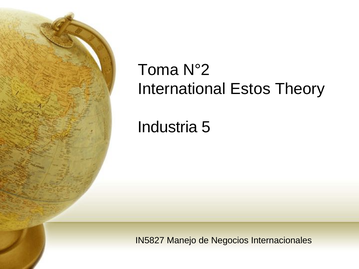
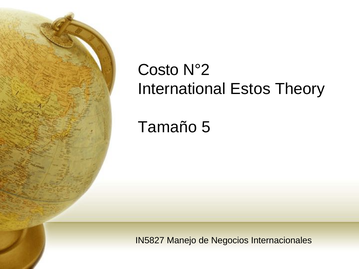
Toma: Toma -> Costo (158, 70)
Industria: Industria -> Tamaño (167, 127)
